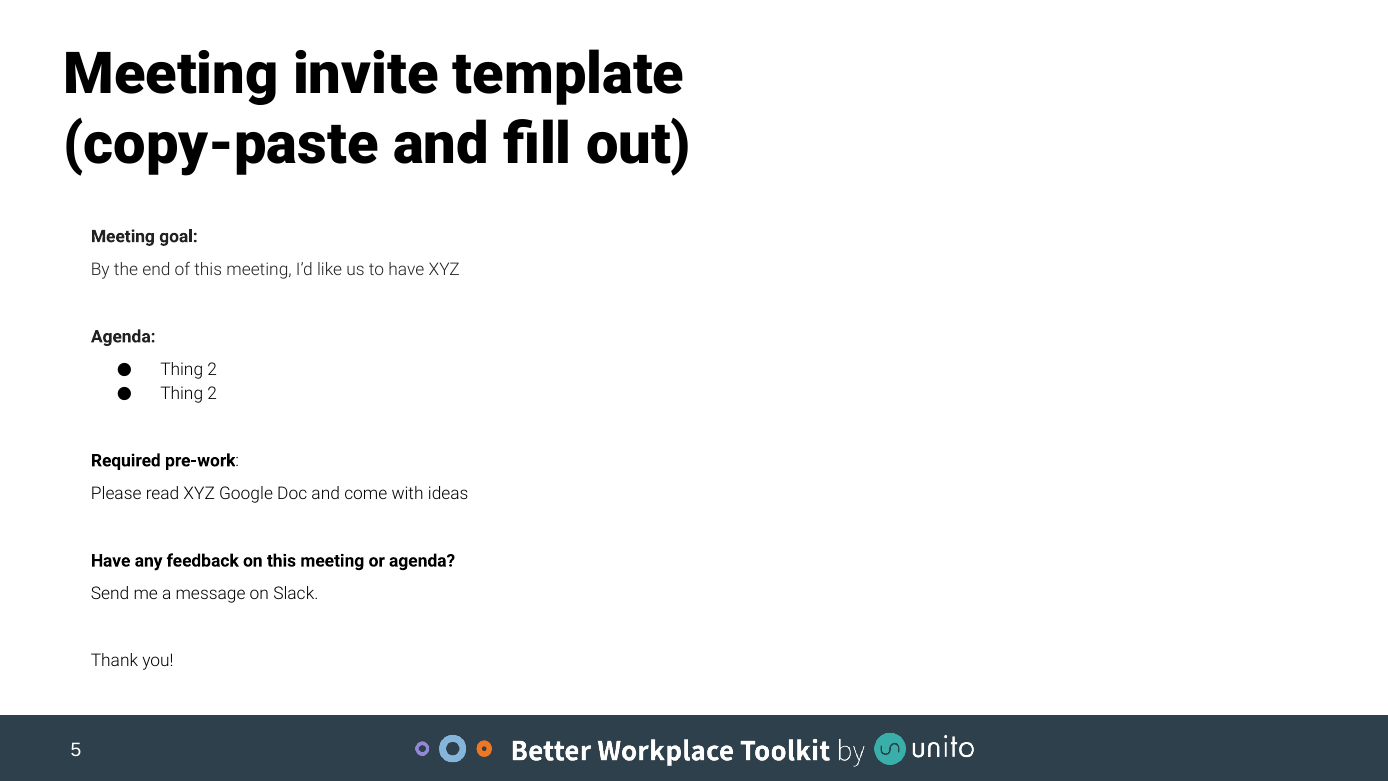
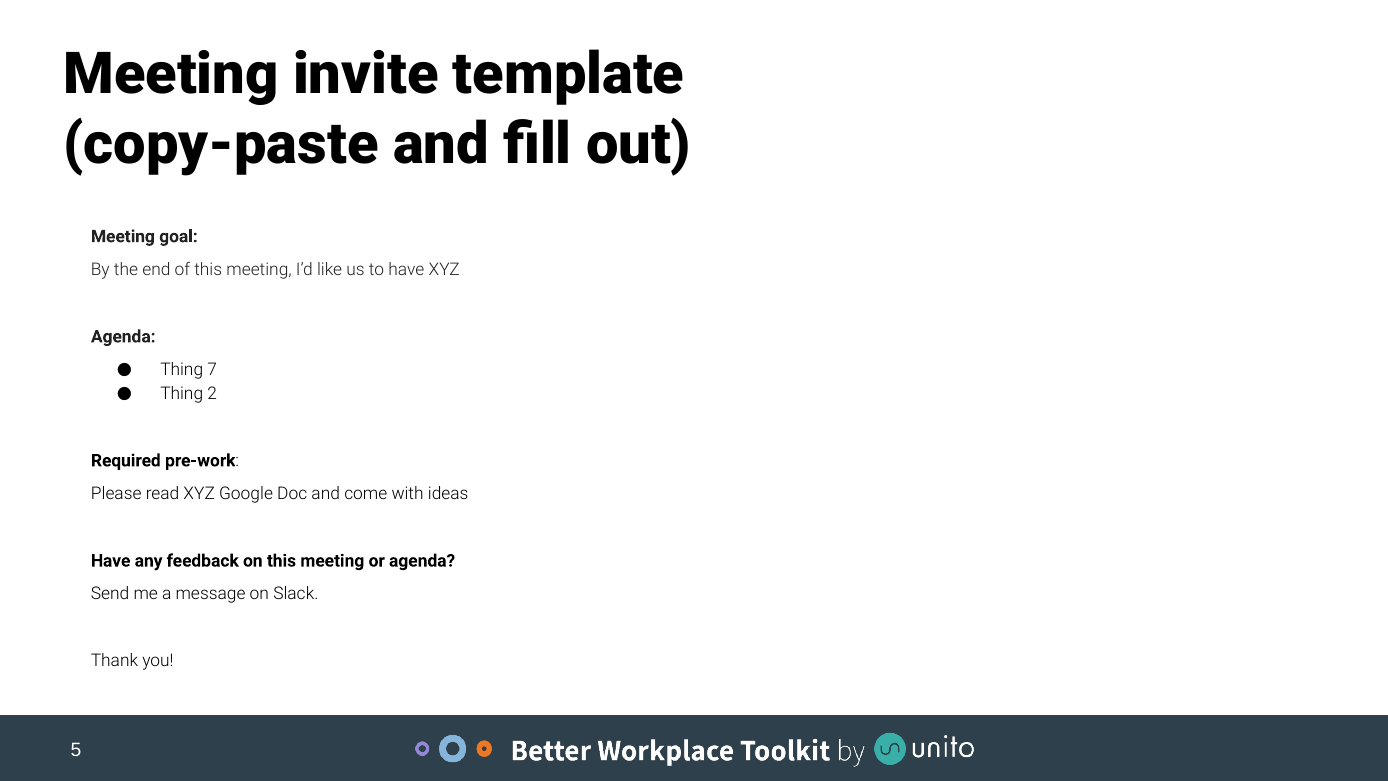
2: 2 -> 7 (212, 370)
